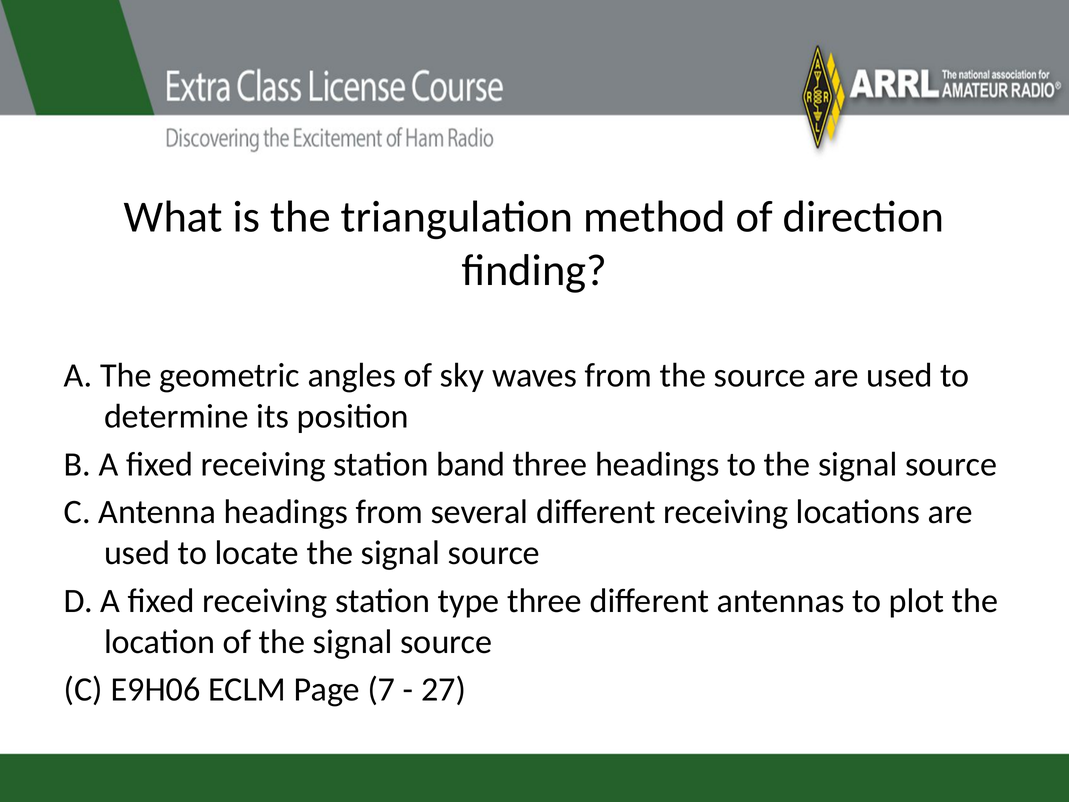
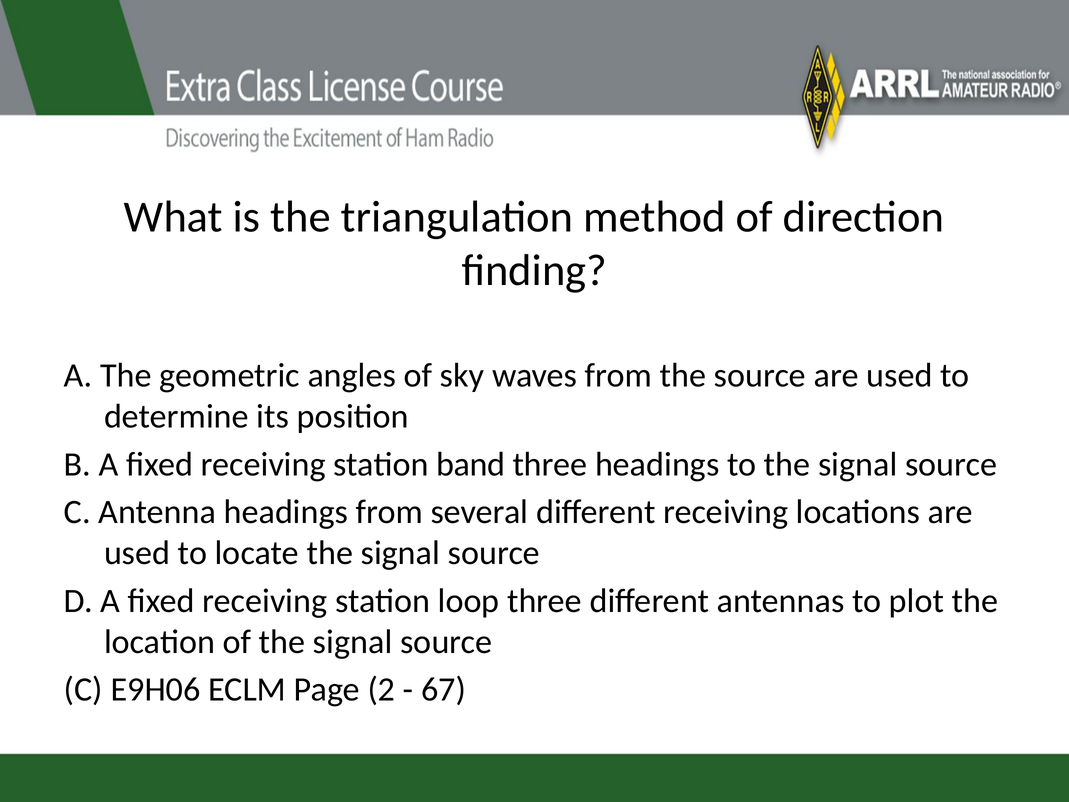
type: type -> loop (469, 601)
7: 7 -> 2 (381, 689)
27: 27 -> 67 (444, 689)
